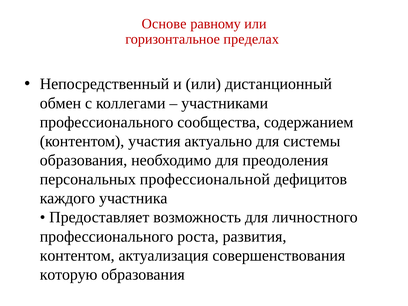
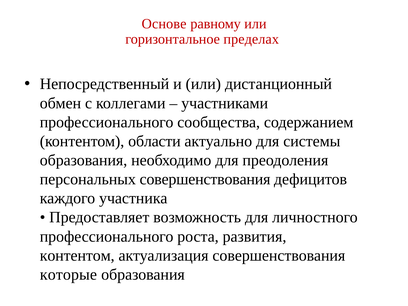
участия: участия -> области (154, 141)
персональных профессиональной: профессиональной -> совершенствования (205, 179)
которую: которую -> которые (68, 275)
